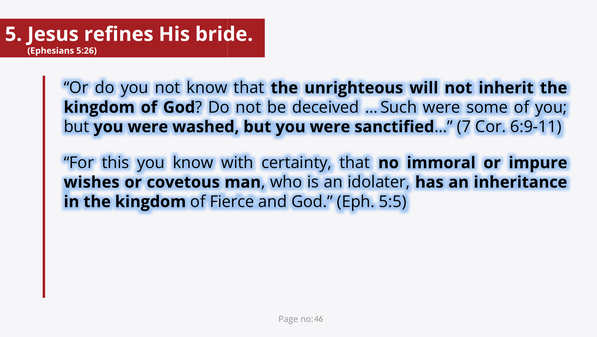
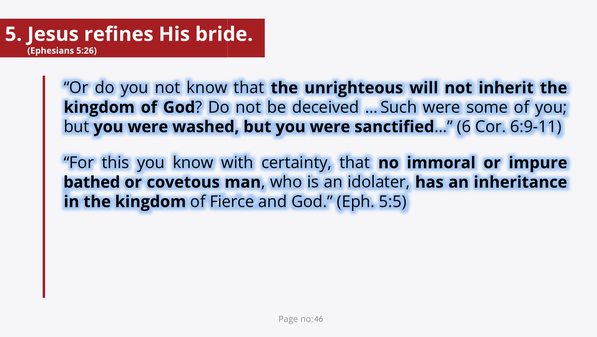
7: 7 -> 6 (464, 127)
wishes: wishes -> bathed (92, 182)
